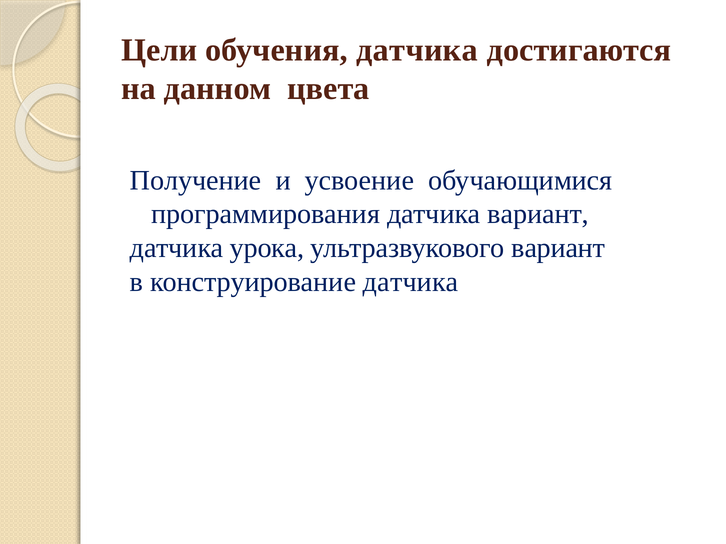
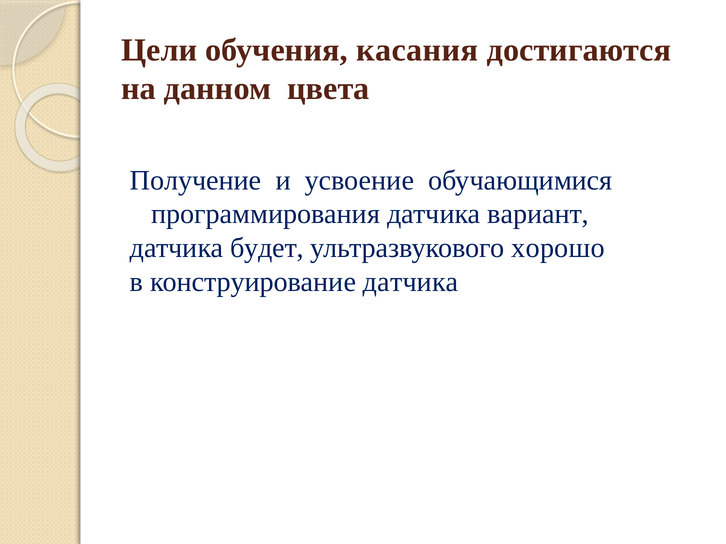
обучения датчика: датчика -> касания (417, 50)
урока: урока -> будет (267, 248)
ультразвукового вариант: вариант -> хорошо (558, 248)
